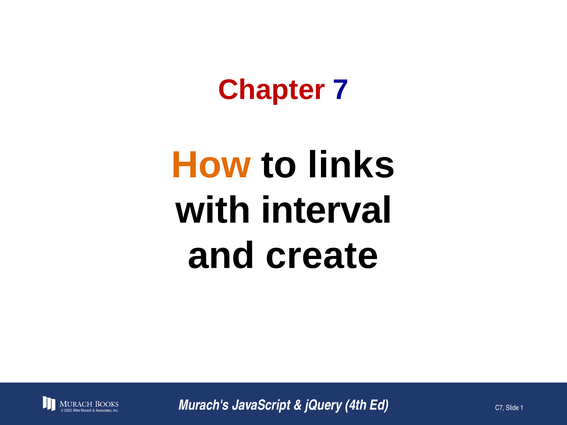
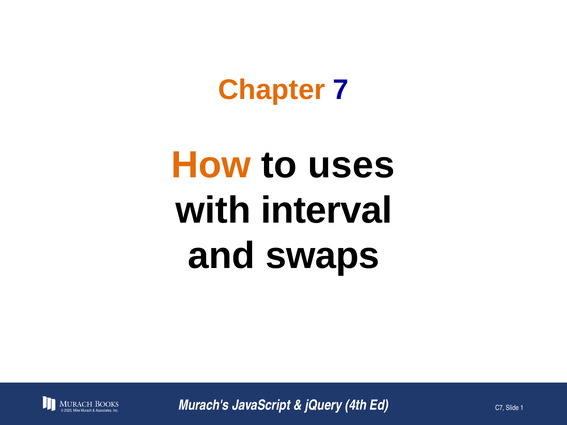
Chapter colour: red -> orange (272, 90)
links: links -> uses (351, 165)
create: create -> swaps (322, 256)
